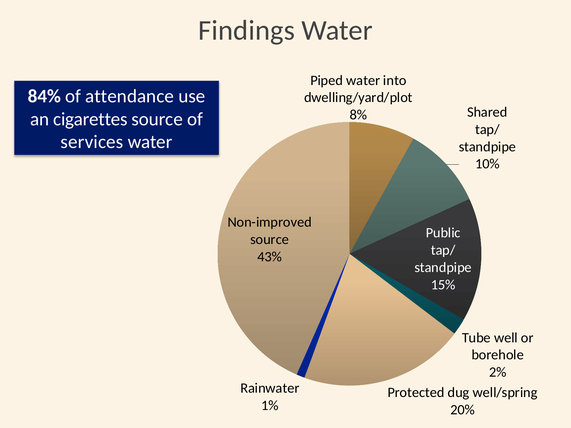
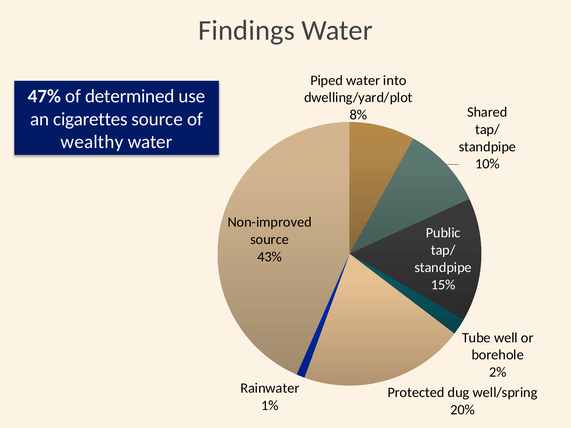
84%: 84% -> 47% (44, 96)
attendance: attendance -> determined (130, 96)
services: services -> wealthy (92, 142)
